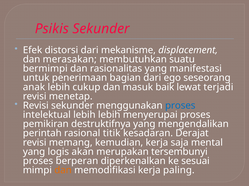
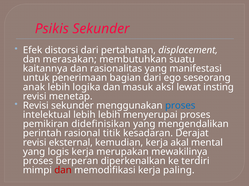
mekanisme: mekanisme -> pertahanan (128, 50)
bermimpi: bermimpi -> kaitannya (45, 69)
cukup: cukup -> logika (86, 87)
baik: baik -> aksi (165, 87)
terjadi: terjadi -> insting (219, 87)
destruktifnya: destruktifnya -> didefinisikan (101, 124)
memang: memang -> eksternal (71, 143)
saja: saja -> akal (180, 143)
logis akan: akan -> kerja (83, 152)
tersembunyi: tersembunyi -> mewakilinya (179, 152)
sesuai: sesuai -> terdiri (195, 162)
dan colour: orange -> red (63, 171)
